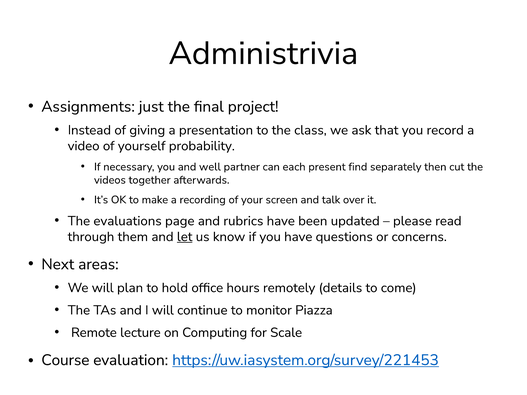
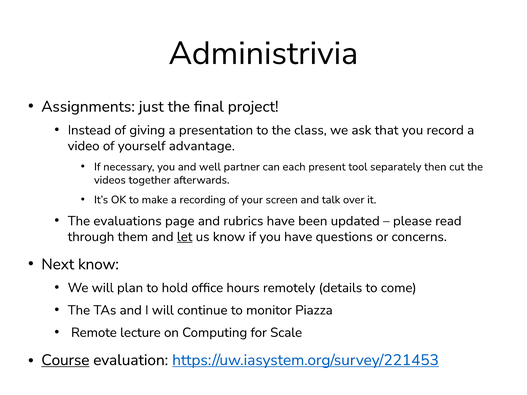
probability: probability -> advantage (202, 146)
find: find -> tool (358, 167)
Next areas: areas -> know (98, 264)
Course underline: none -> present (65, 360)
